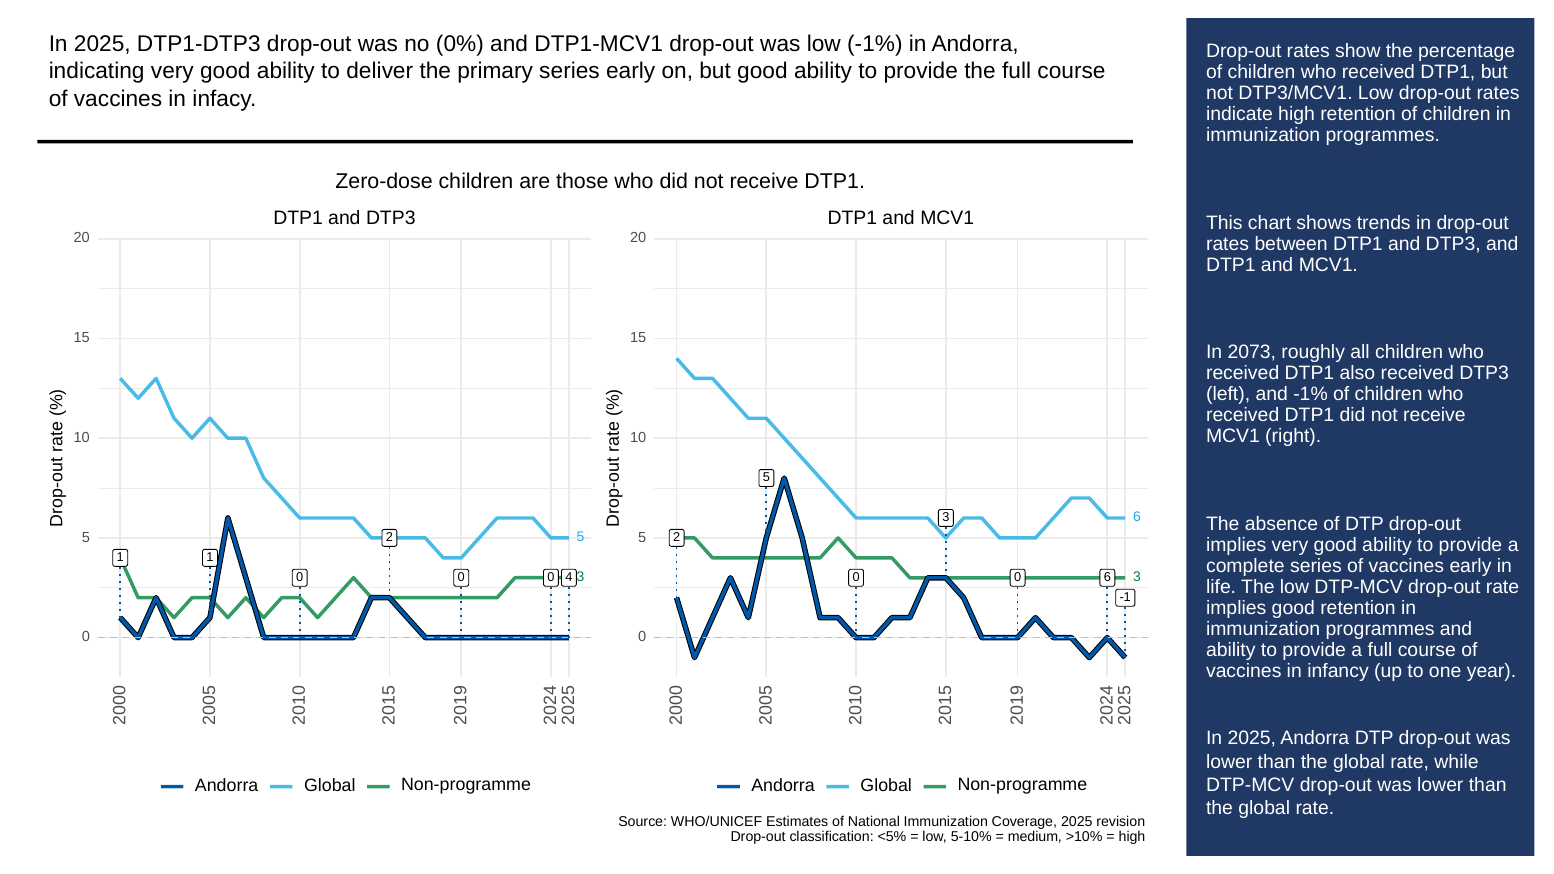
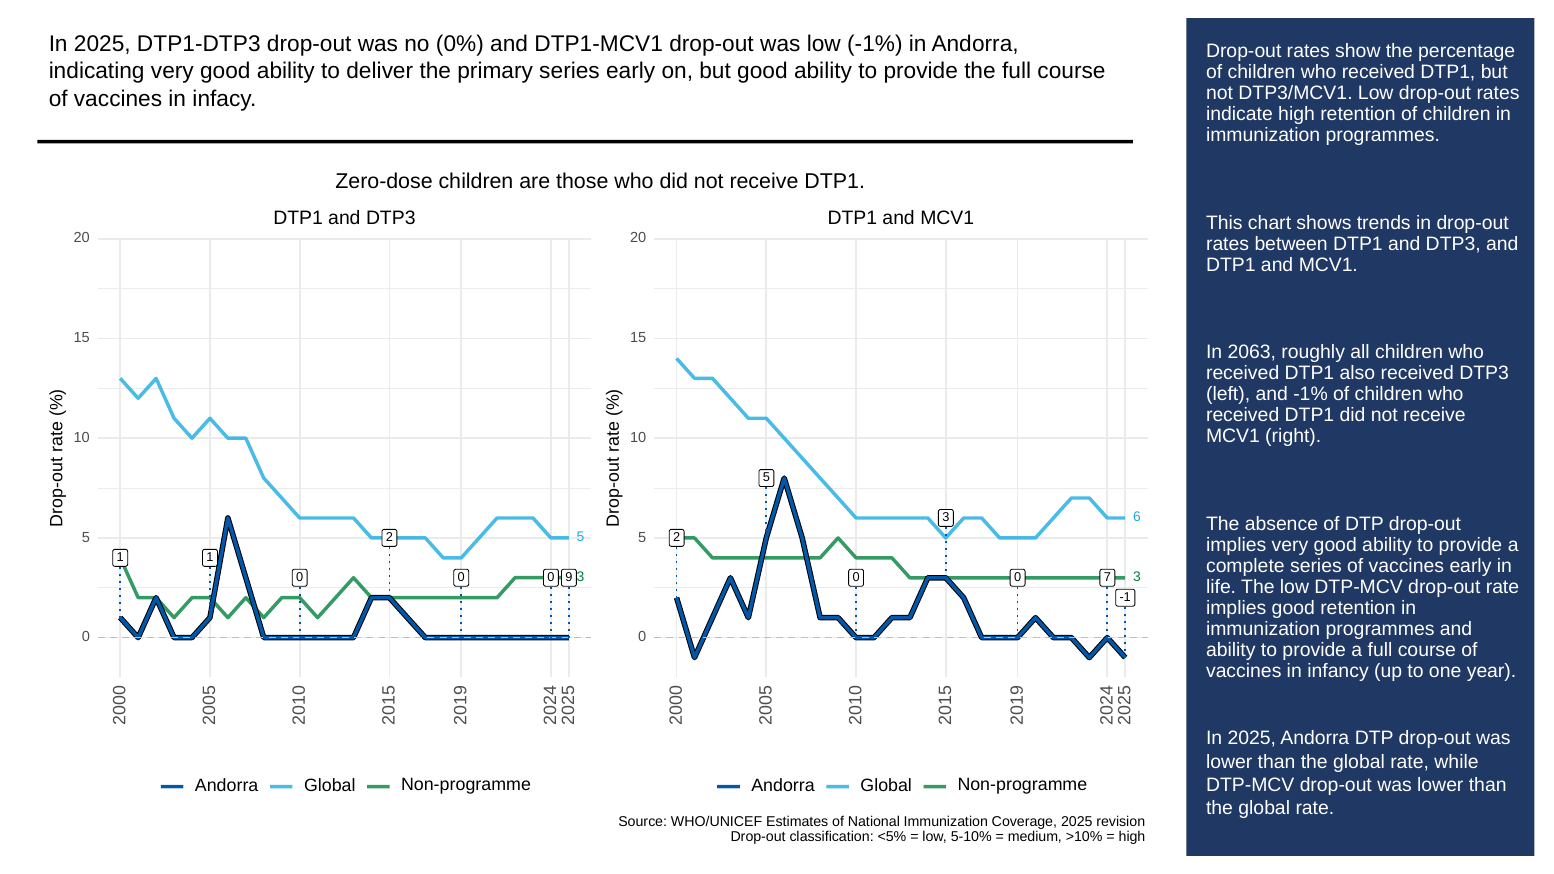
2073: 2073 -> 2063 (1252, 353)
0 4: 4 -> 9 (569, 577)
0 6: 6 -> 7 (1107, 577)
